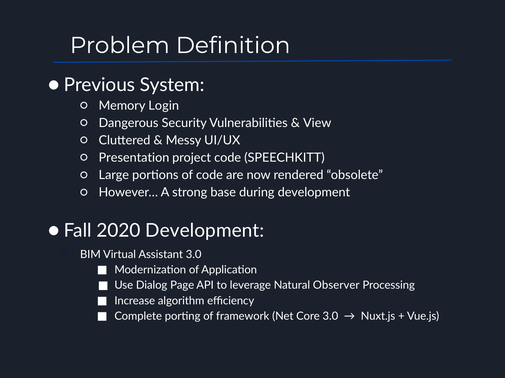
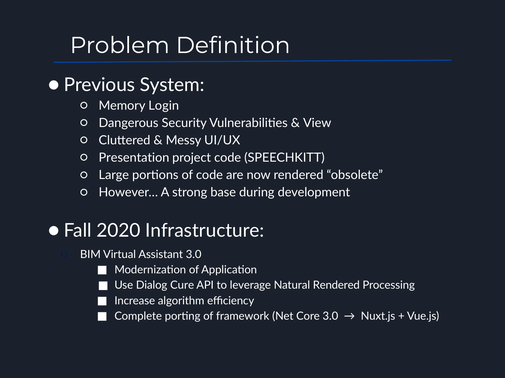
2020 Development: Development -> Infrastructure (205, 231)
Page: Page -> Cure (182, 286)
Natural Observer: Observer -> Rendered (336, 286)
